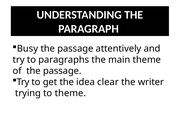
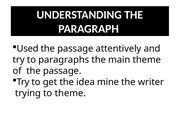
Busy: Busy -> Used (28, 49)
clear: clear -> mine (108, 82)
